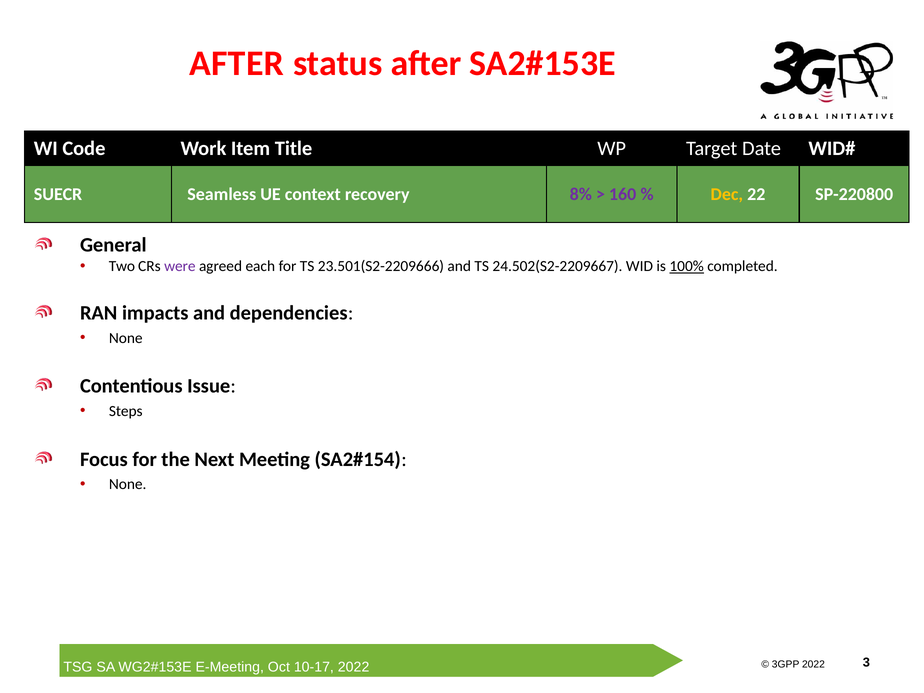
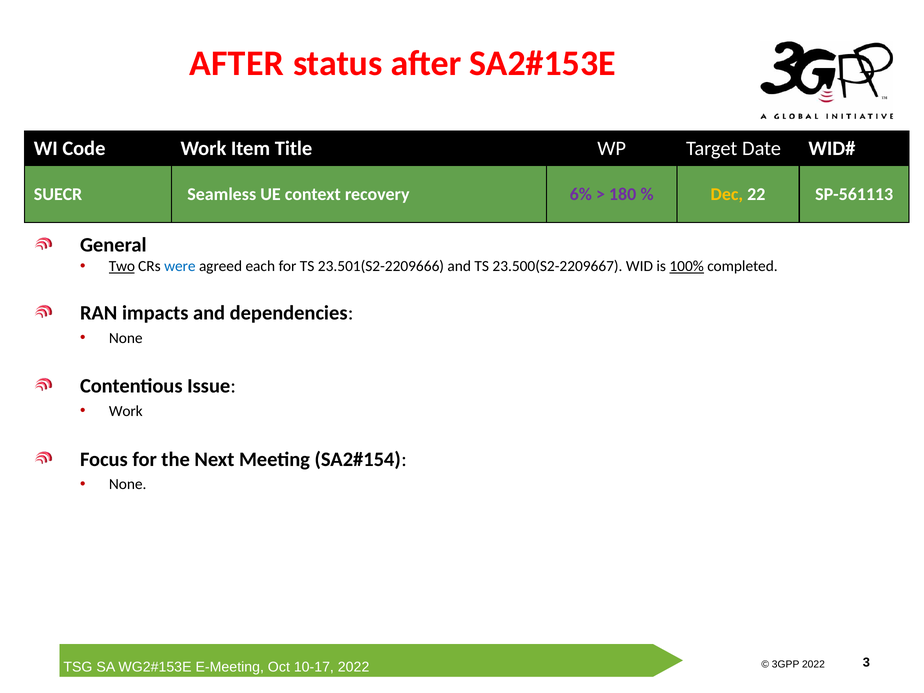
8%: 8% -> 6% (581, 194)
160: 160 -> 180 (623, 194)
SP-220800: SP-220800 -> SP-561113 (854, 194)
Two underline: none -> present (122, 266)
were colour: purple -> blue (180, 266)
24.502(S2-2209667: 24.502(S2-2209667 -> 23.500(S2-2209667 (557, 266)
Steps: Steps -> Work (126, 411)
